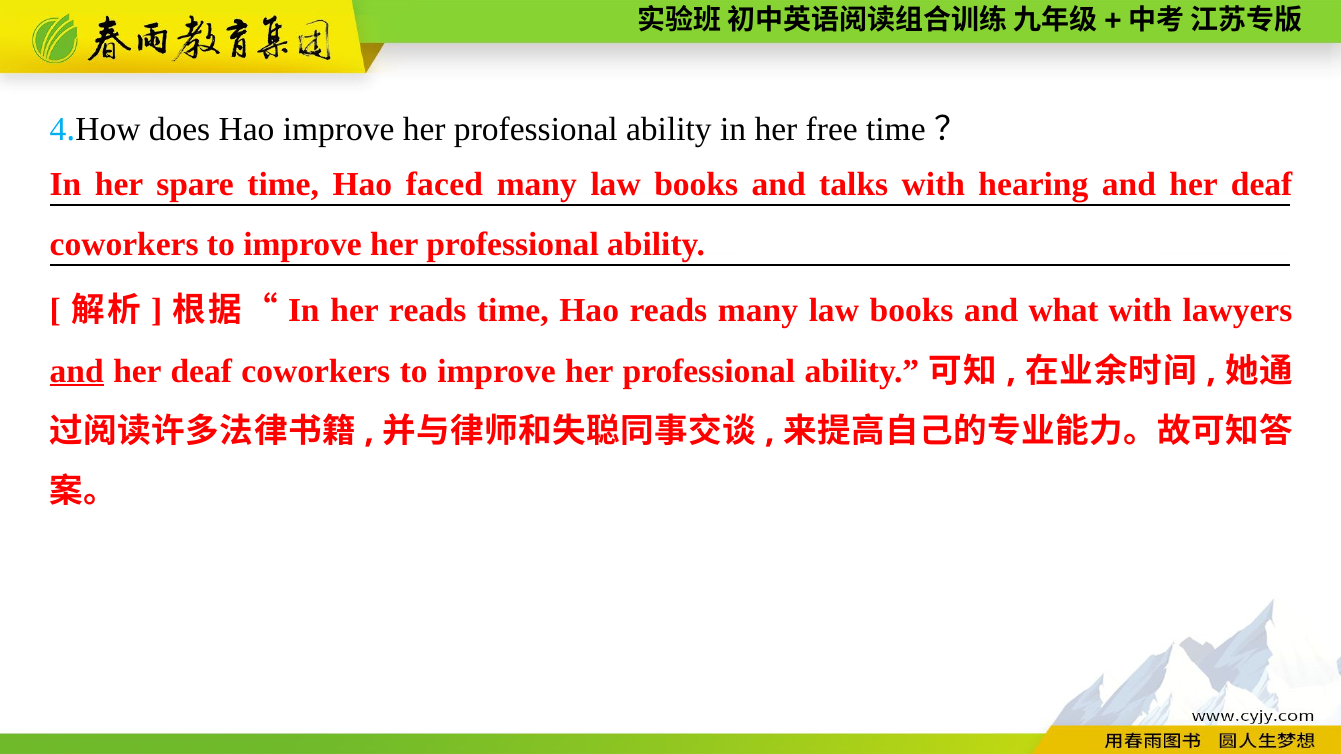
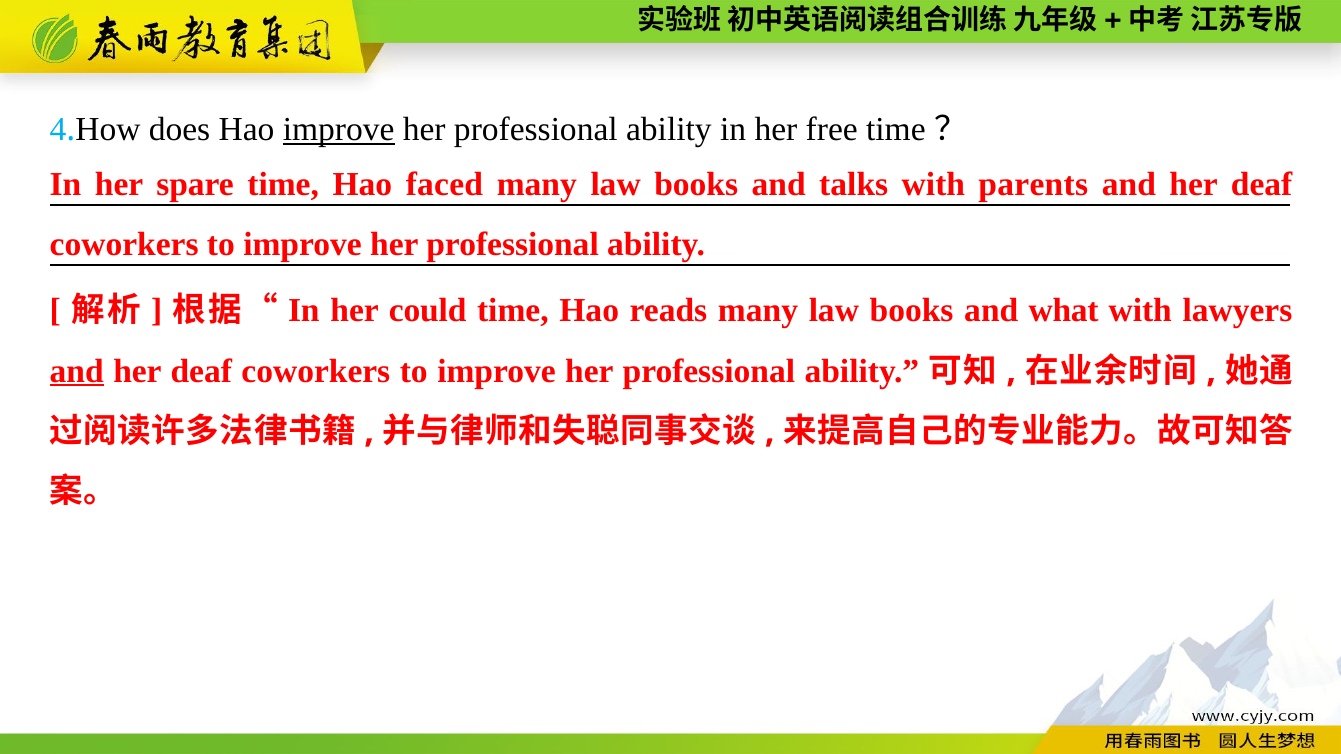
improve underline: none -> present (339, 130)
hearing: hearing -> parents (1033, 184)
her reads: reads -> could (428, 311)
